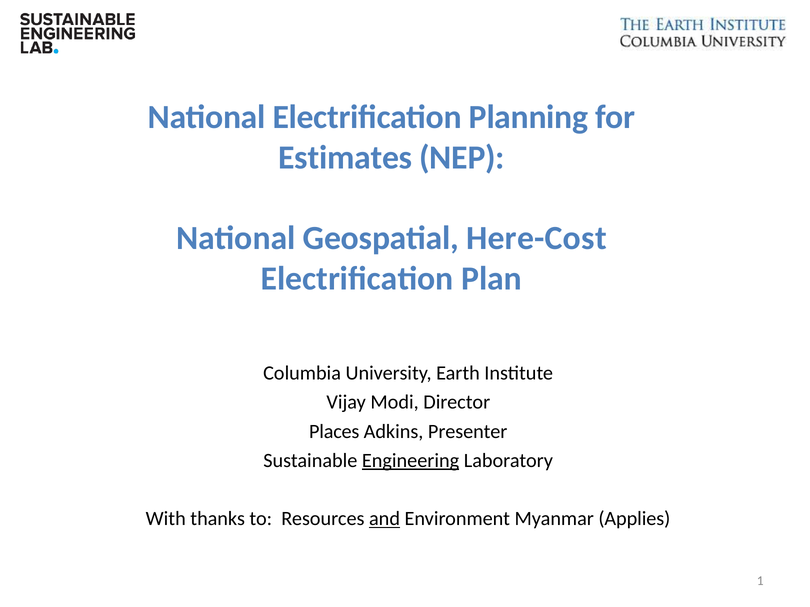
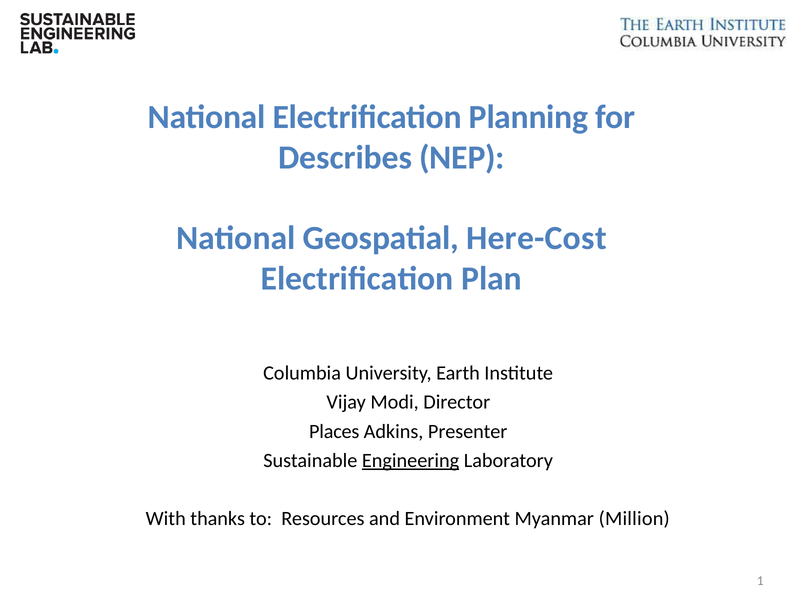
Estimates: Estimates -> Describes (345, 158)
and underline: present -> none (385, 519)
Applies: Applies -> Million (634, 519)
